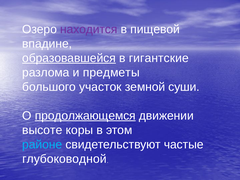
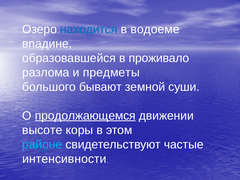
находится colour: purple -> blue (89, 29)
пищевой: пищевой -> водоеме (155, 29)
образовавшейся underline: present -> none (69, 58)
гигантские: гигантские -> проживало (159, 58)
участок: участок -> бывают (100, 87)
глубоководной: глубоководной -> интенсивности (64, 159)
